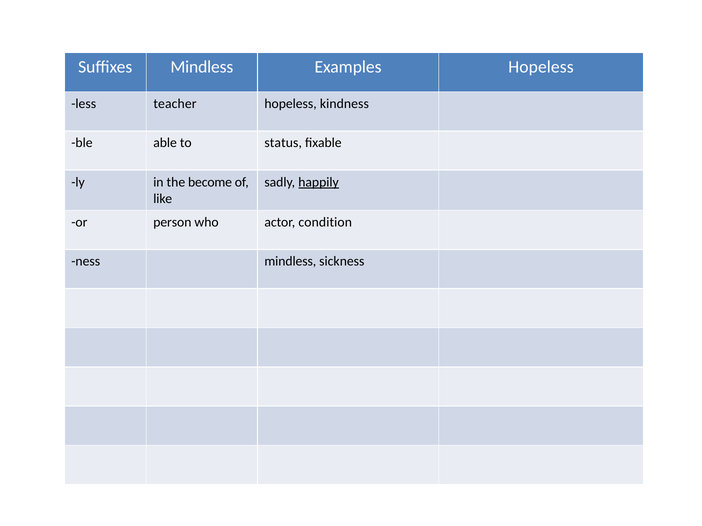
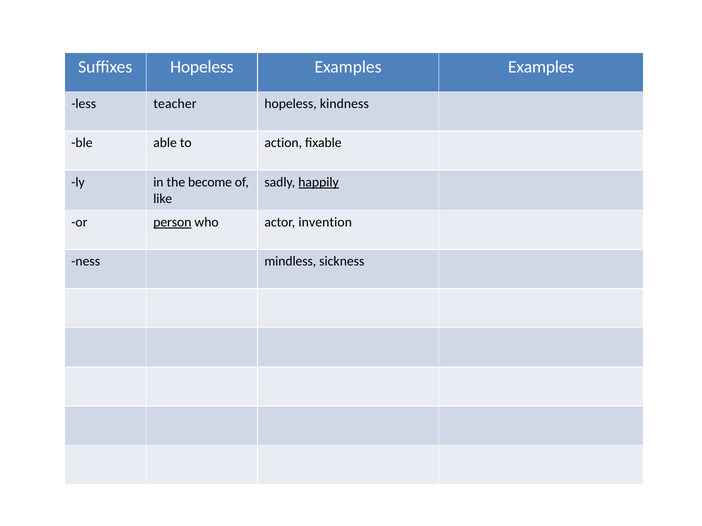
Suffixes Mindless: Mindless -> Hopeless (202, 67)
Examples Hopeless: Hopeless -> Examples (541, 67)
status: status -> action (283, 143)
person underline: none -> present (172, 222)
condition: condition -> invention (325, 222)
